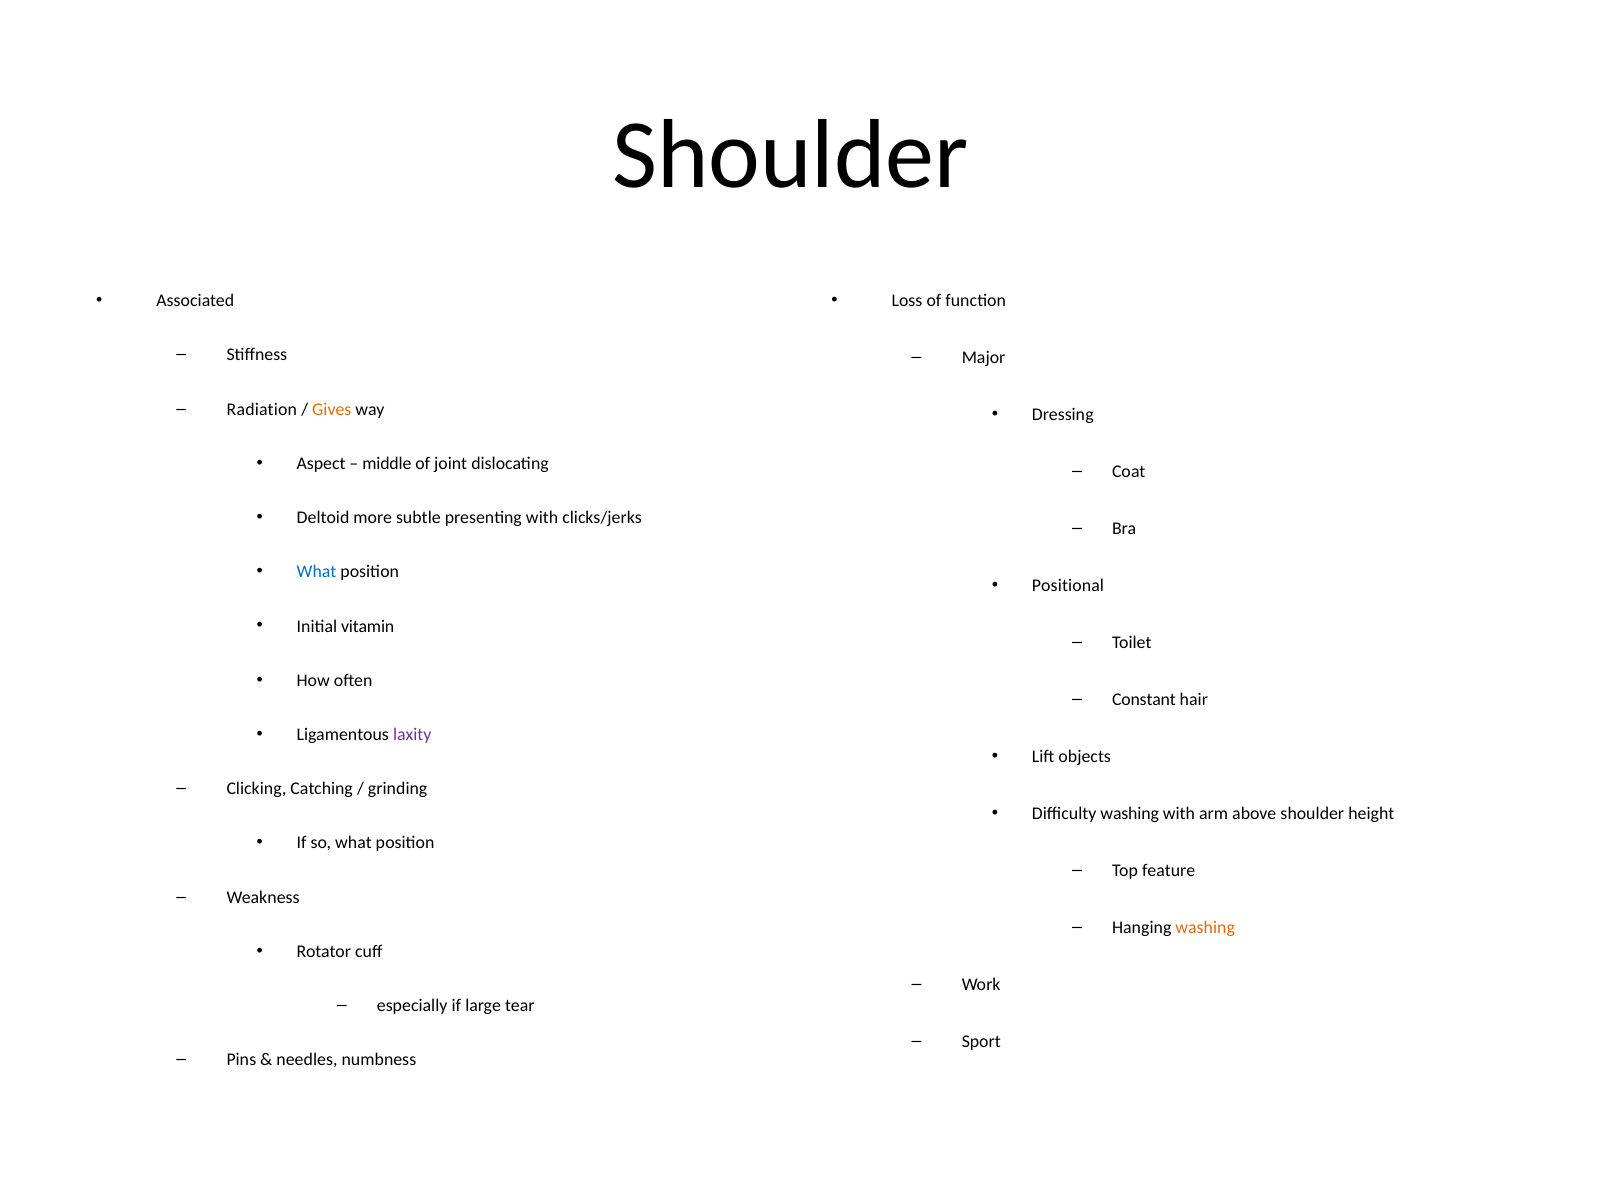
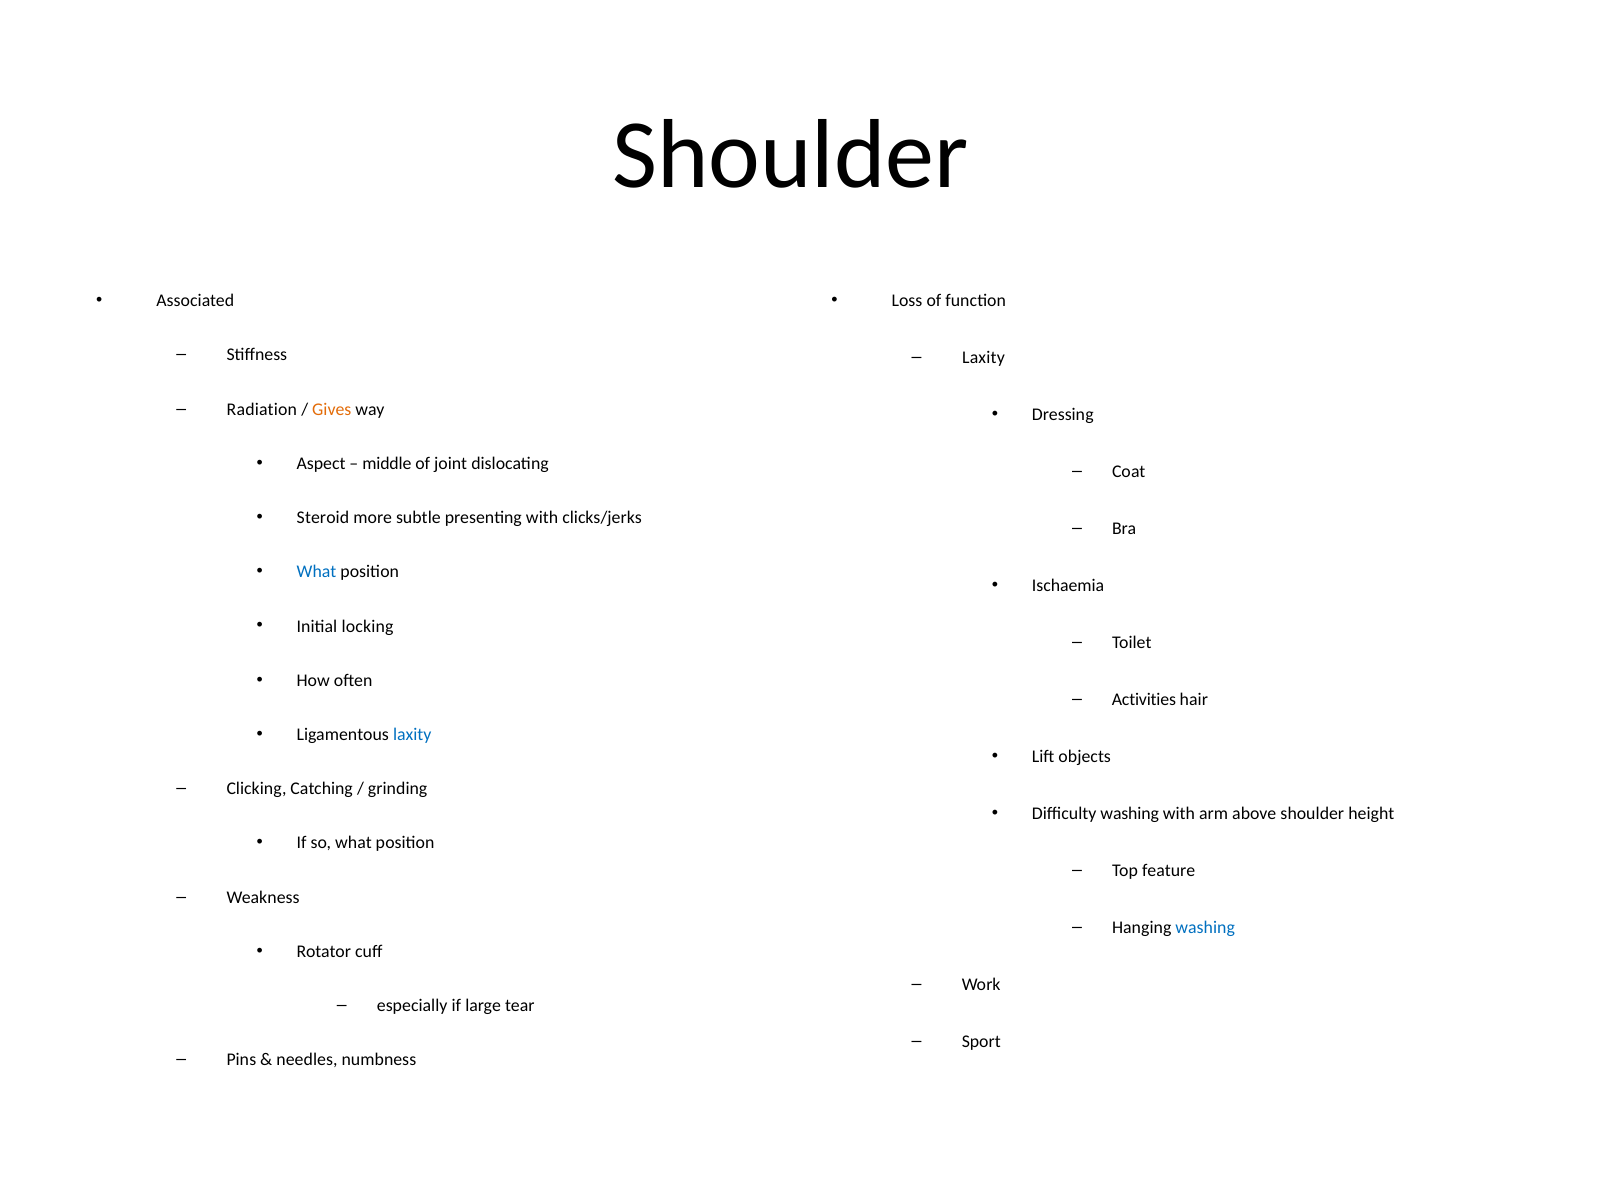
Major: Major -> Laxity (983, 358)
Deltoid: Deltoid -> Steroid (323, 518)
Positional: Positional -> Ischaemia (1068, 585)
vitamin: vitamin -> locking (367, 626)
Constant: Constant -> Activities (1144, 699)
laxity colour: purple -> blue (412, 735)
washing colour: orange -> blue (1205, 927)
